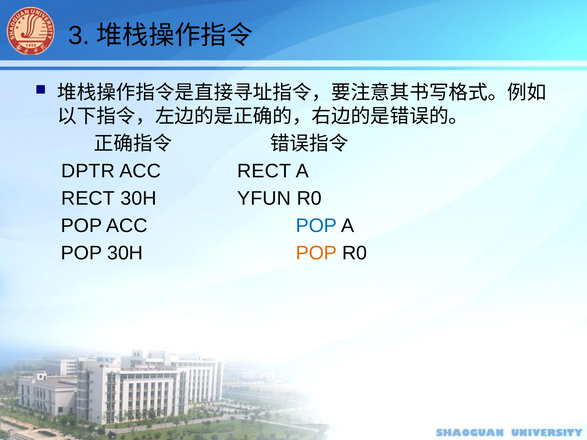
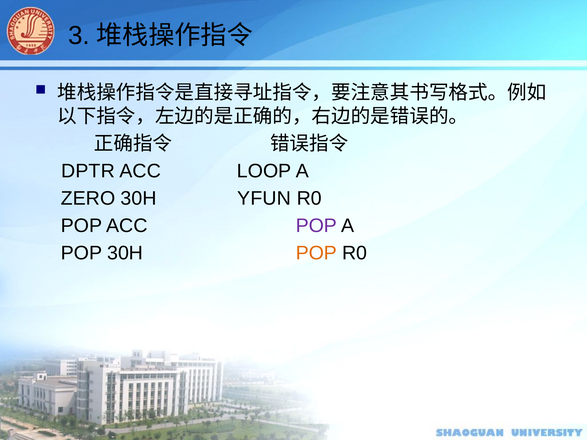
ACC RECT: RECT -> LOOP (264, 171)
RECT: RECT -> ZERO (88, 199)
POP colour: blue -> purple (316, 226)
